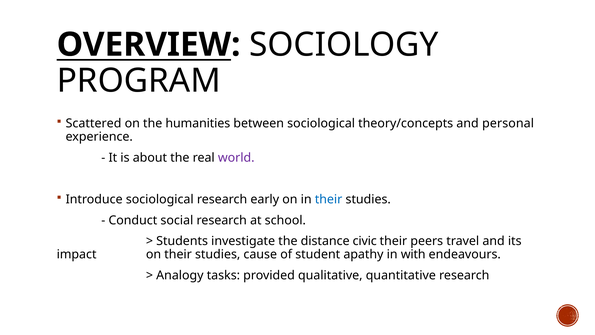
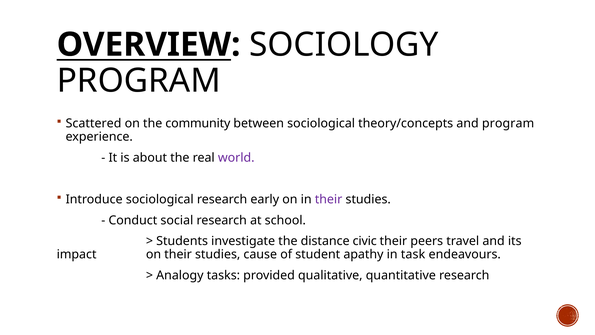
humanities: humanities -> community (198, 123)
and personal: personal -> program (508, 123)
their colour: blue -> purple (329, 199)
with: with -> task (413, 254)
